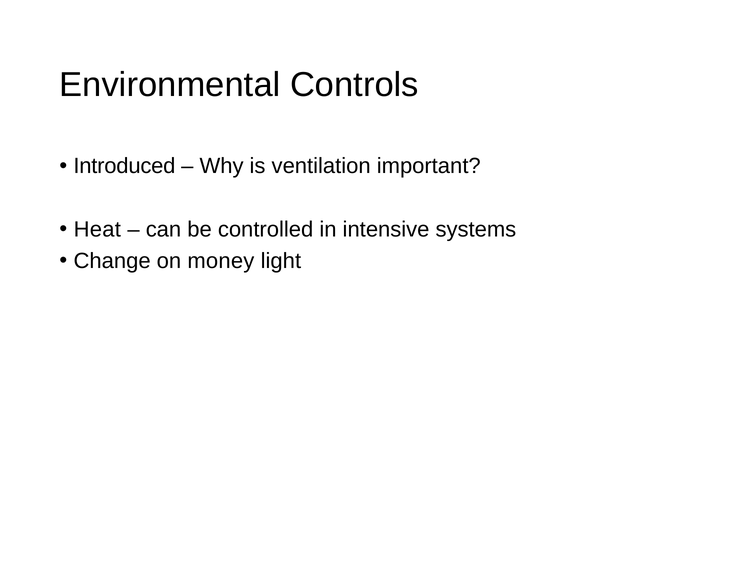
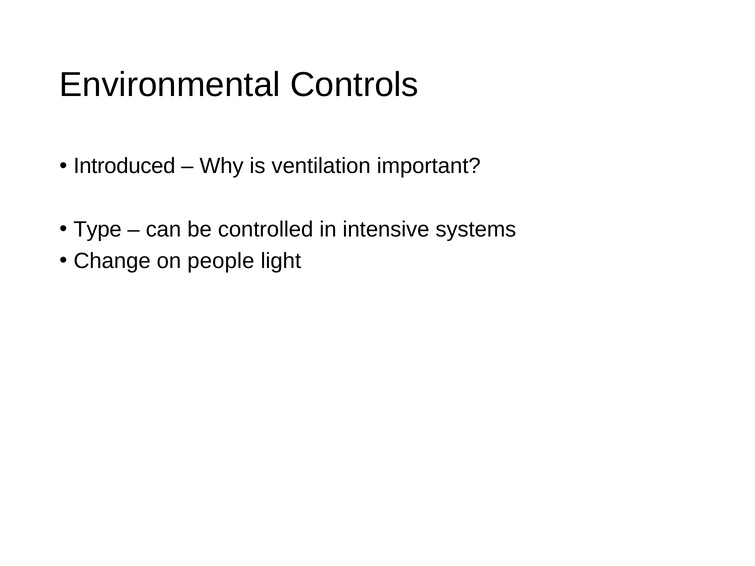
Heat: Heat -> Type (98, 230)
money: money -> people (221, 261)
